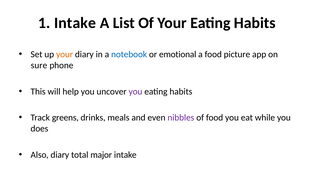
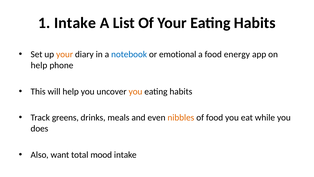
picture: picture -> energy (237, 54)
sure: sure -> help (39, 65)
you colour: purple -> orange (136, 91)
nibbles colour: purple -> orange (181, 117)
Also diary: diary -> want (60, 155)
major: major -> mood (101, 155)
